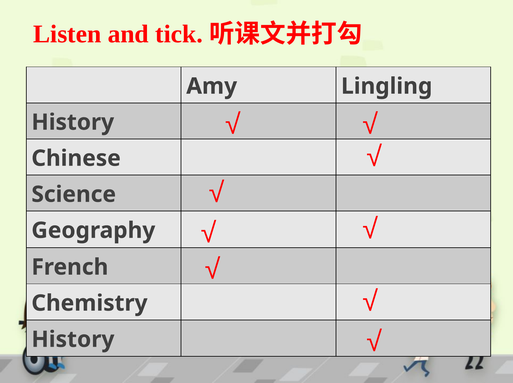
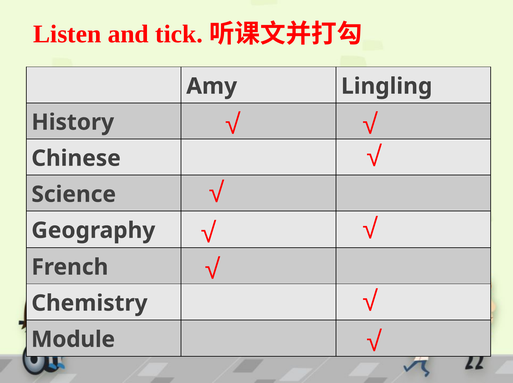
History: History -> Module (73, 340)
